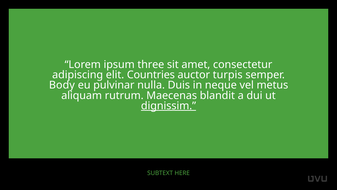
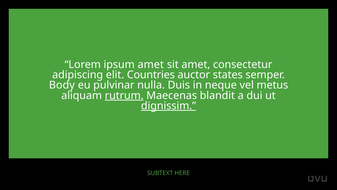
ipsum three: three -> amet (151, 64)
turpis: turpis -> states (228, 75)
rutrum underline: none -> present (124, 95)
